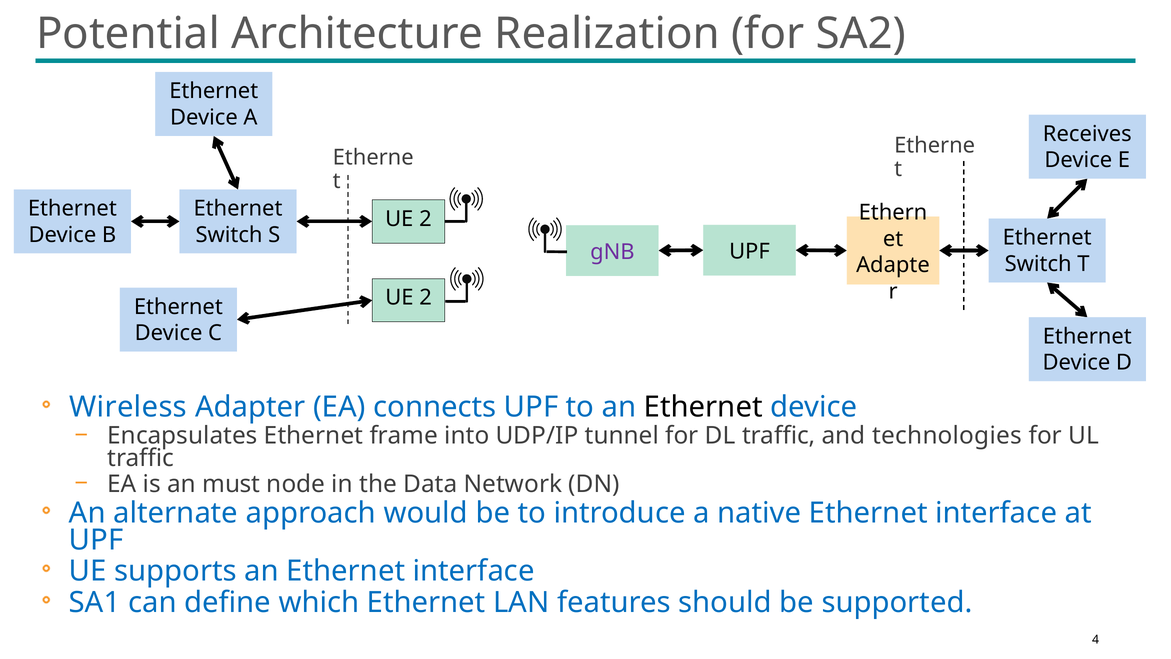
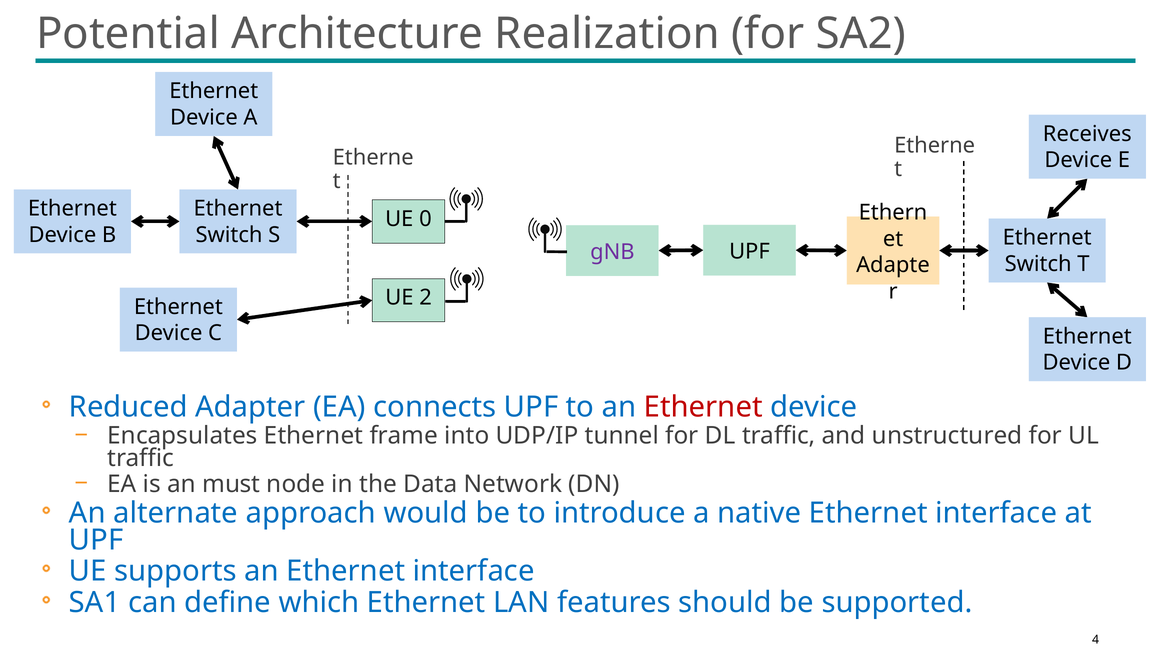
2: 2 -> 0 (425, 219)
Wireless: Wireless -> Reduced (128, 407)
Ethernet colour: black -> red (703, 407)
technologies: technologies -> unstructured (947, 436)
